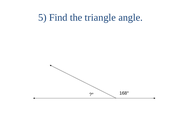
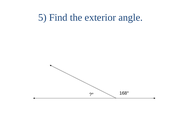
triangle: triangle -> exterior (100, 17)
